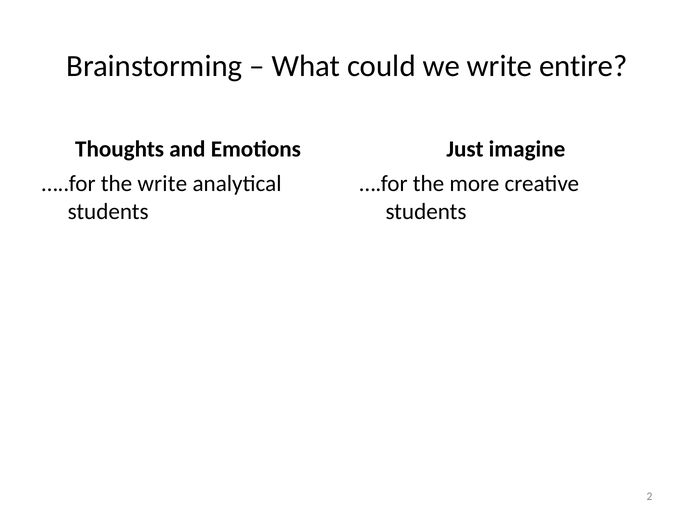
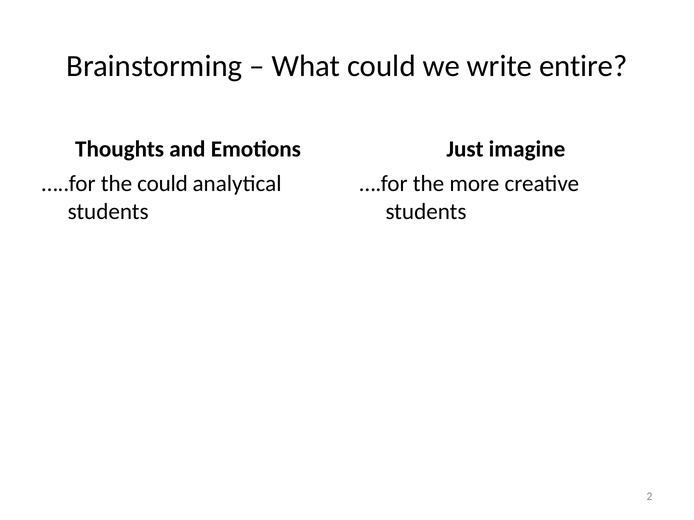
the write: write -> could (162, 184)
